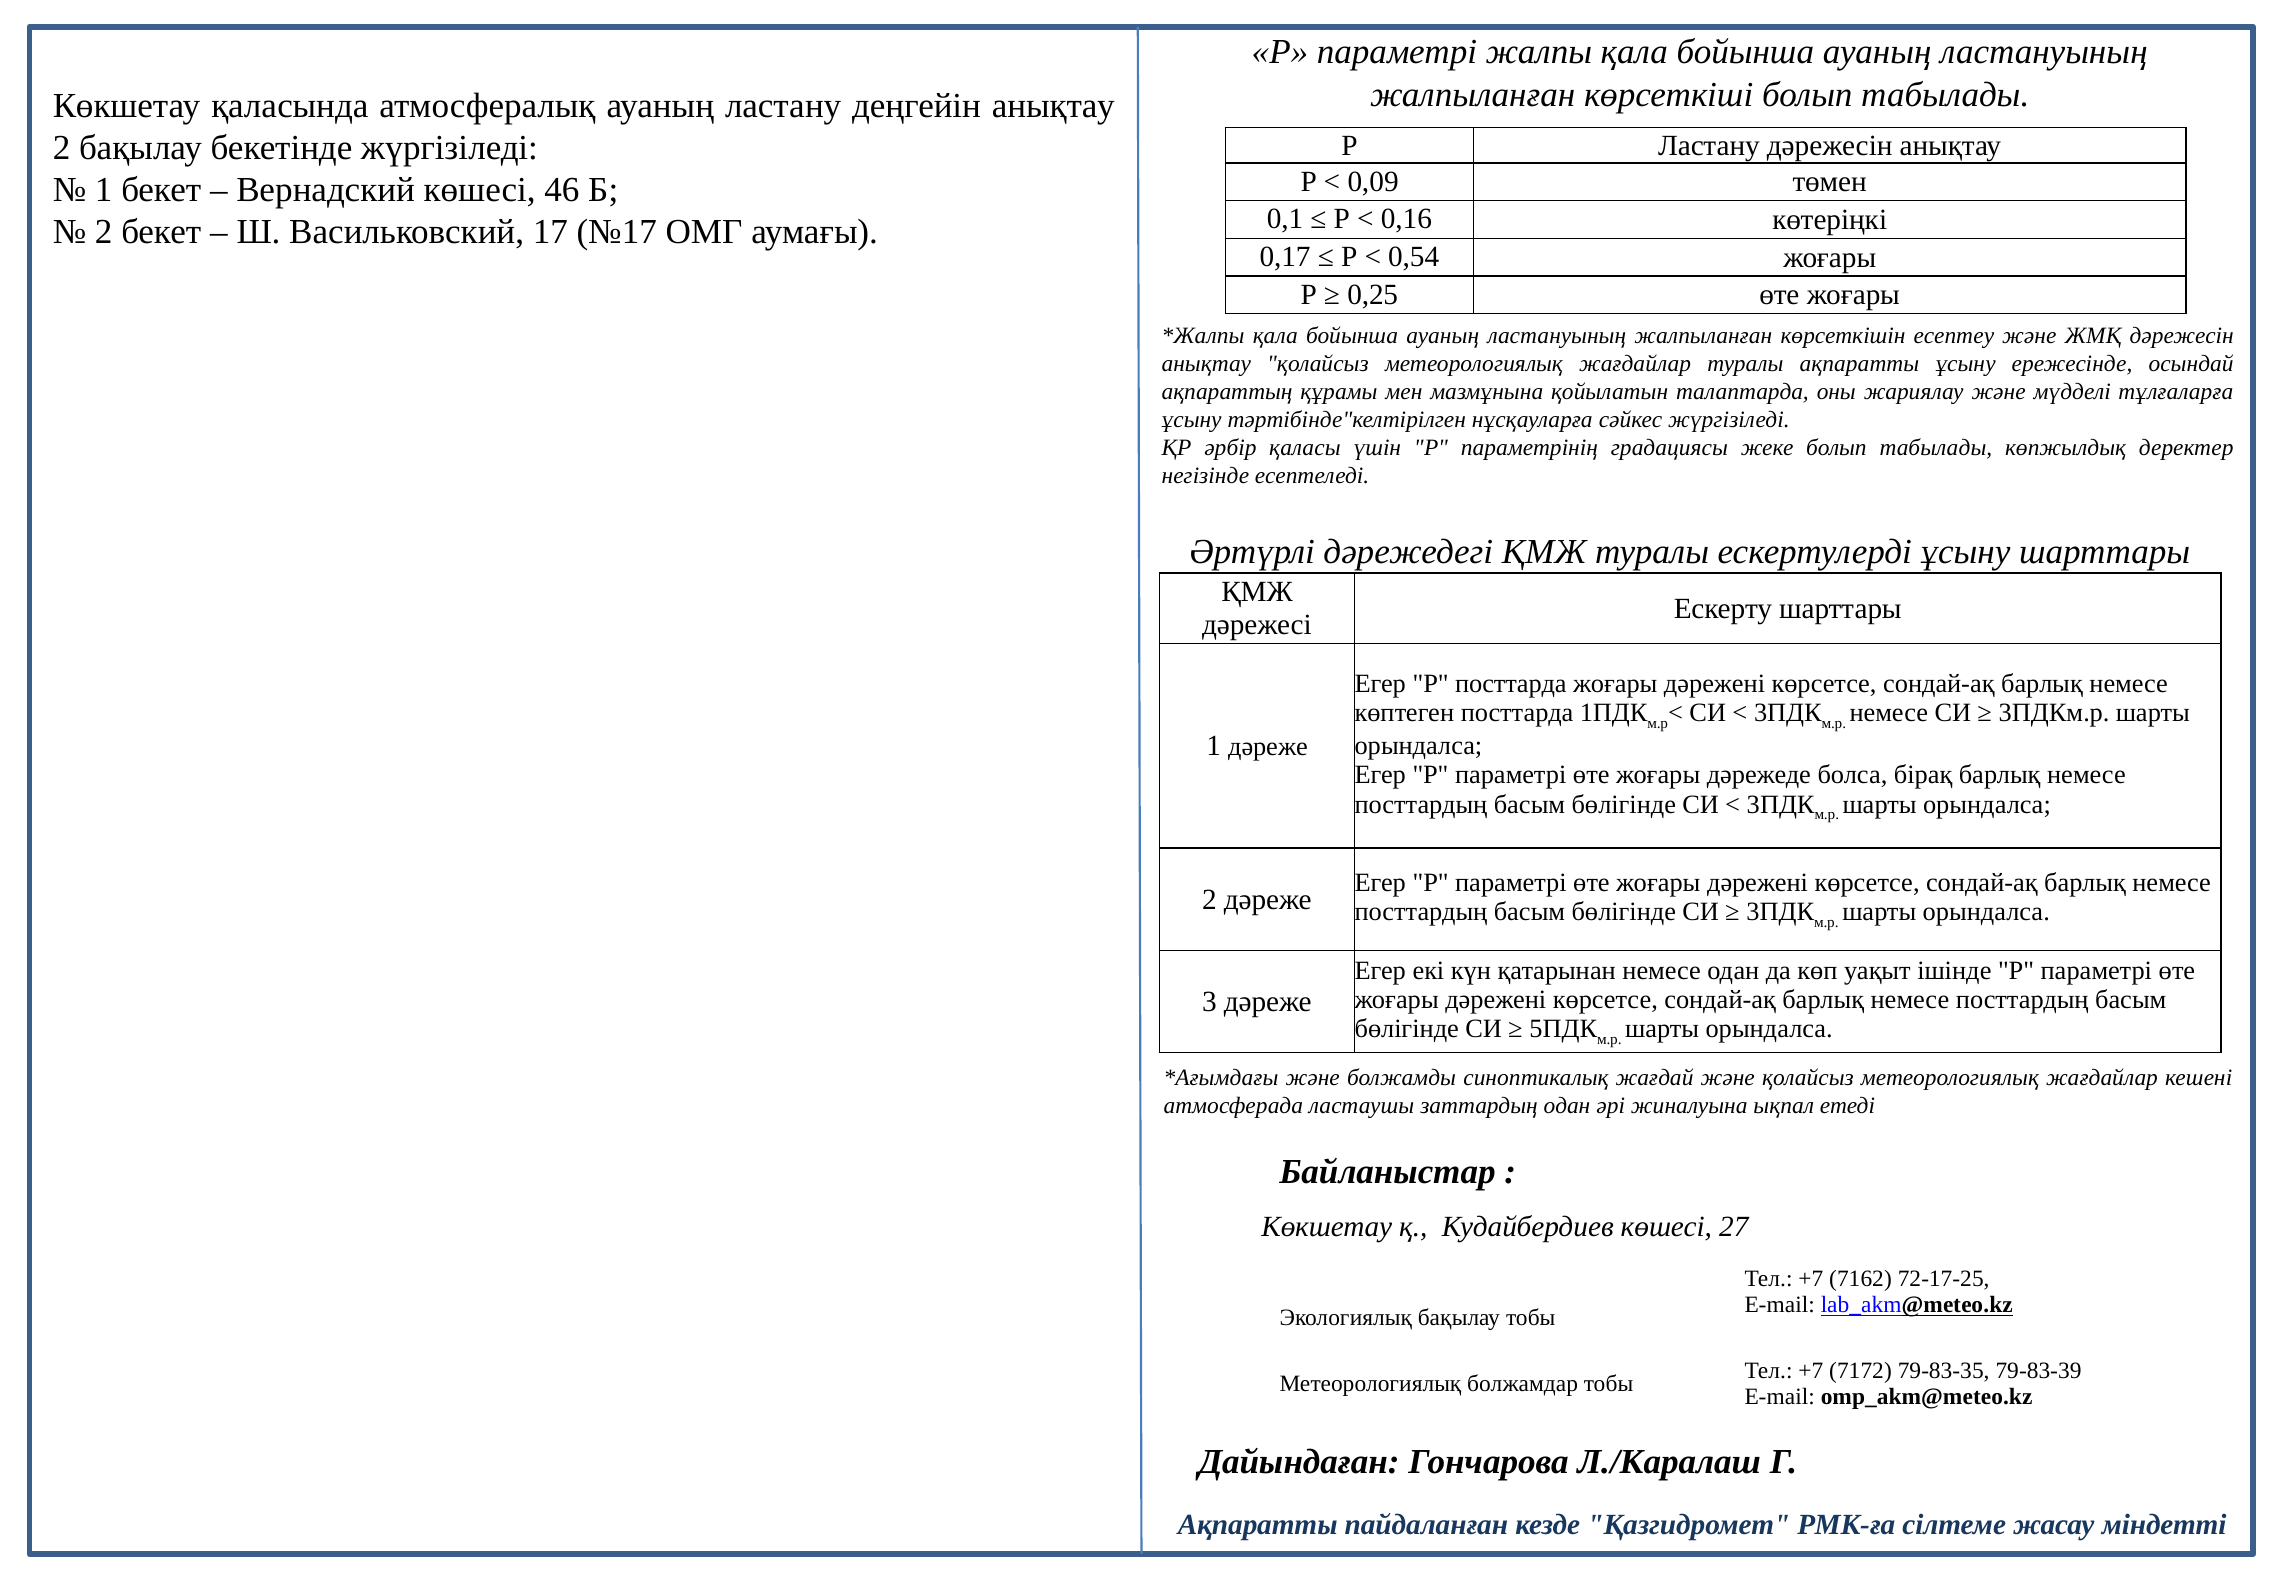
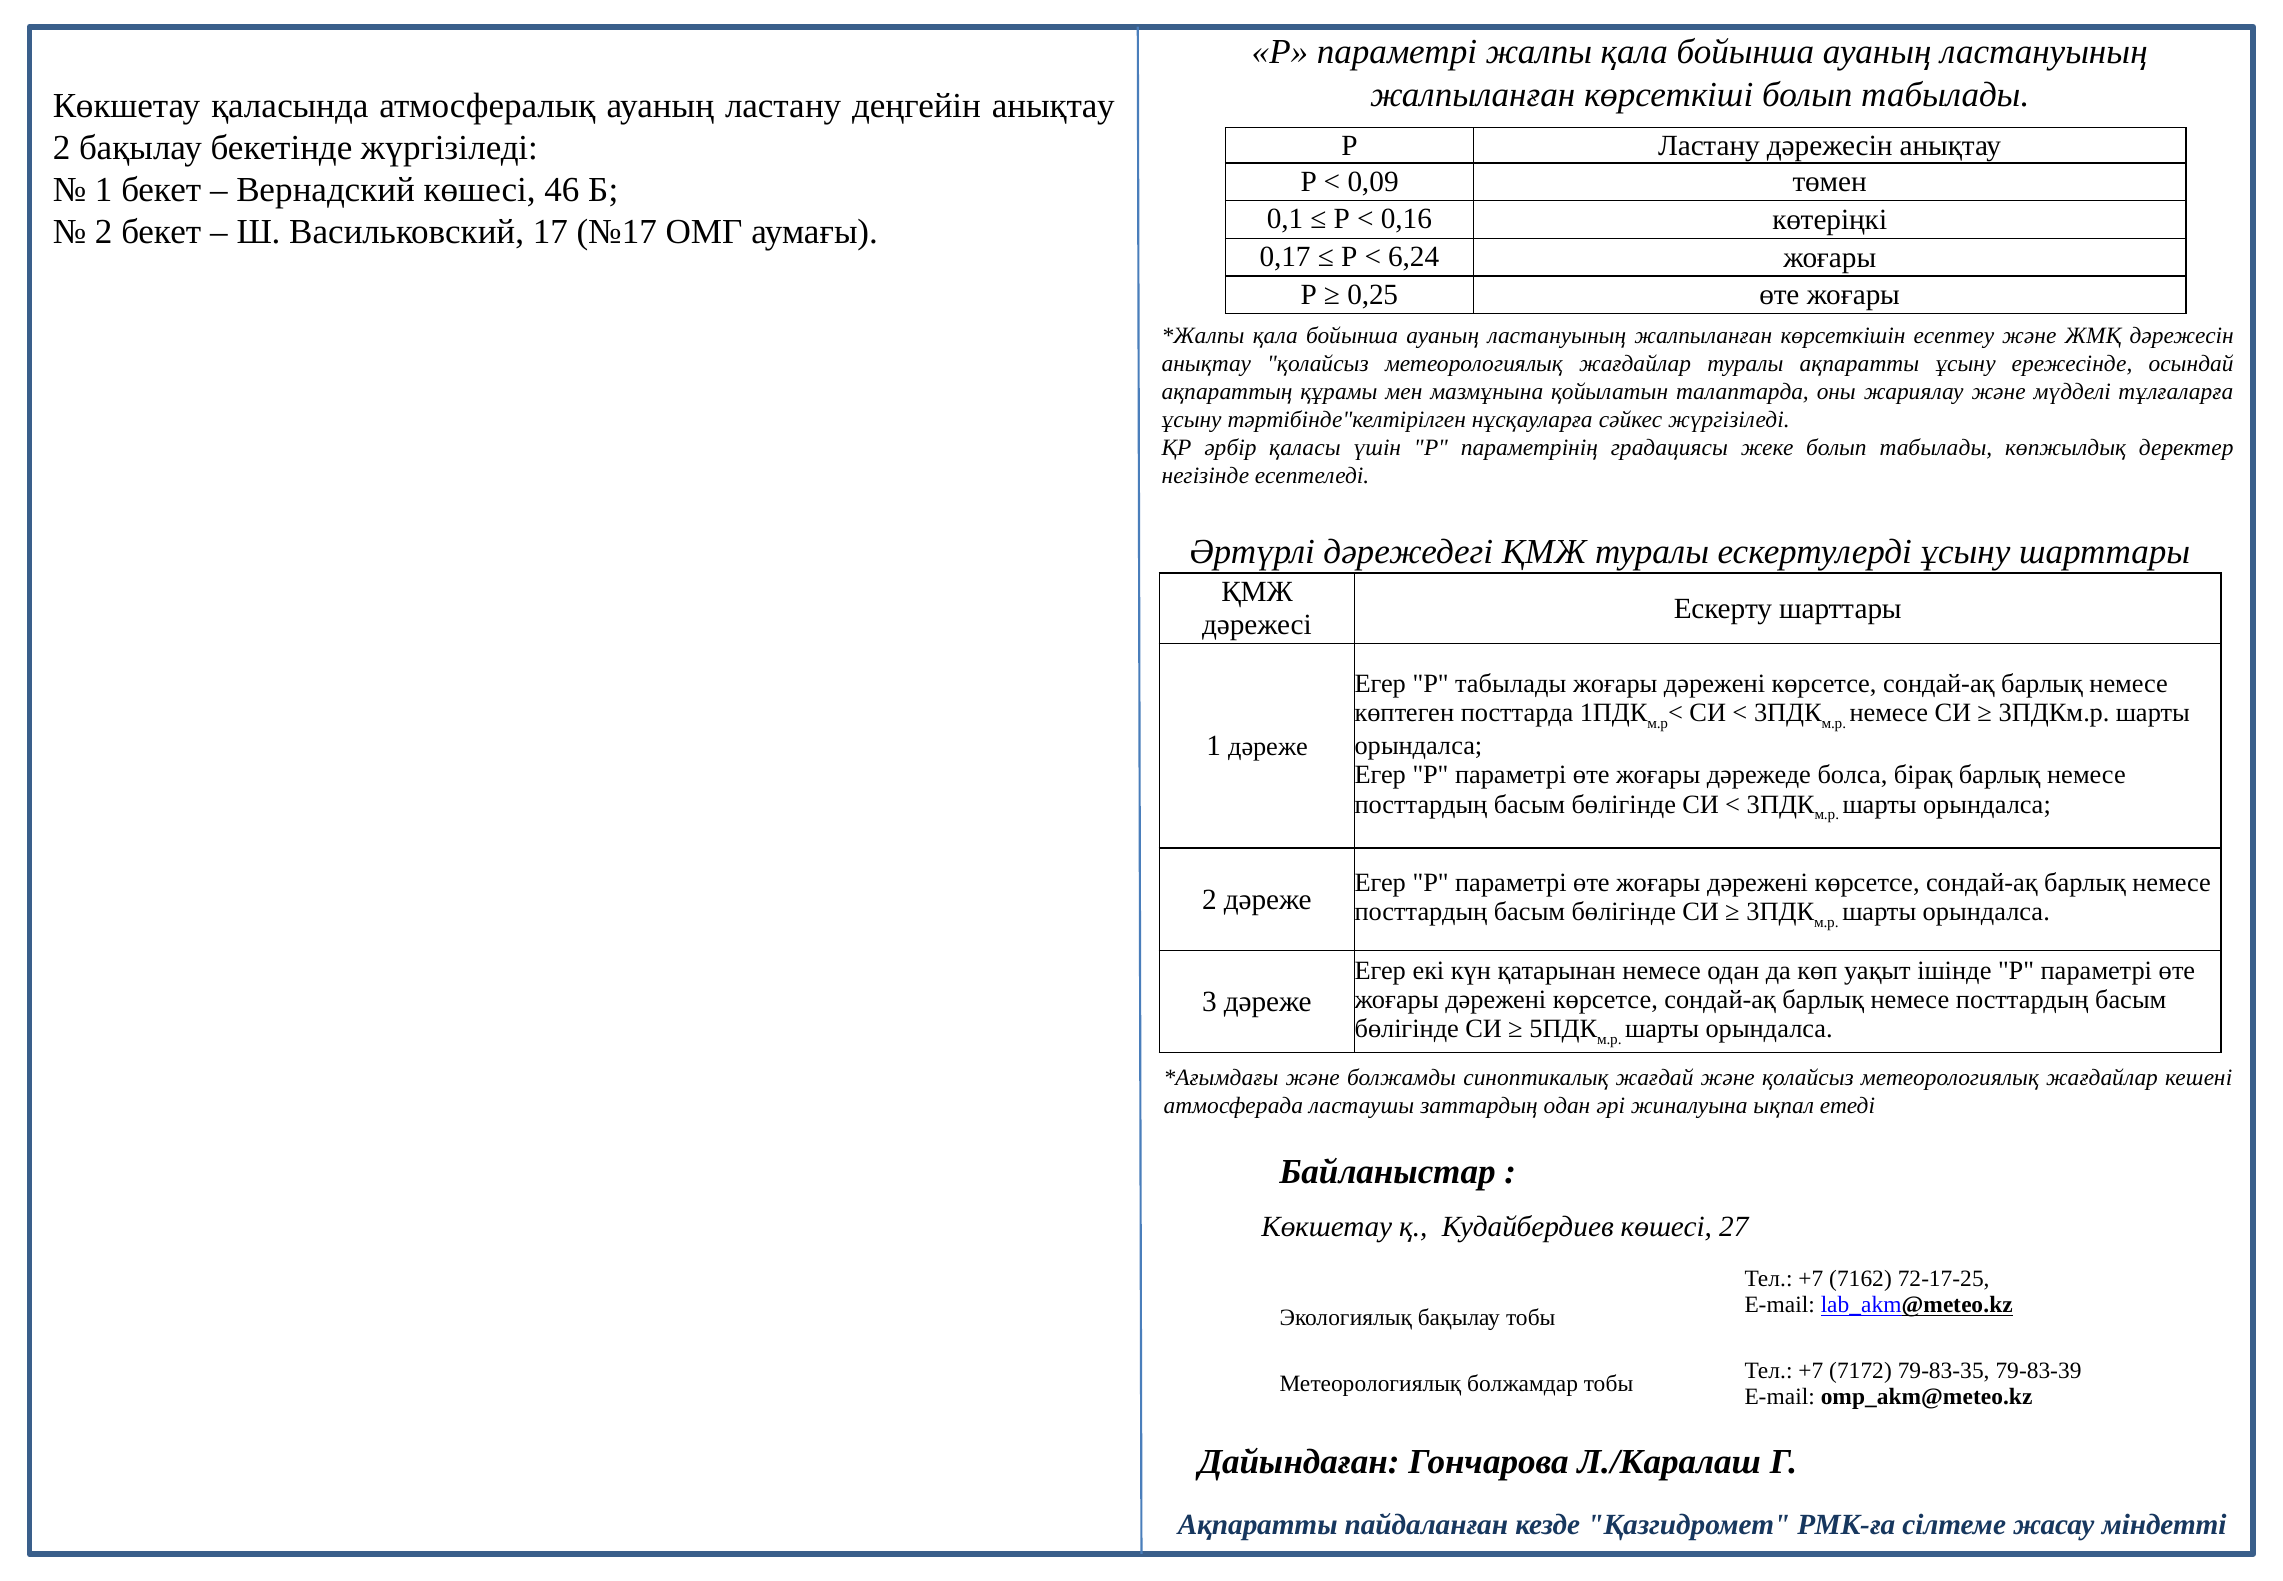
0,54: 0,54 -> 6,24 (1414, 257)
Р посттарда: посттарда -> табылады (1511, 683)
